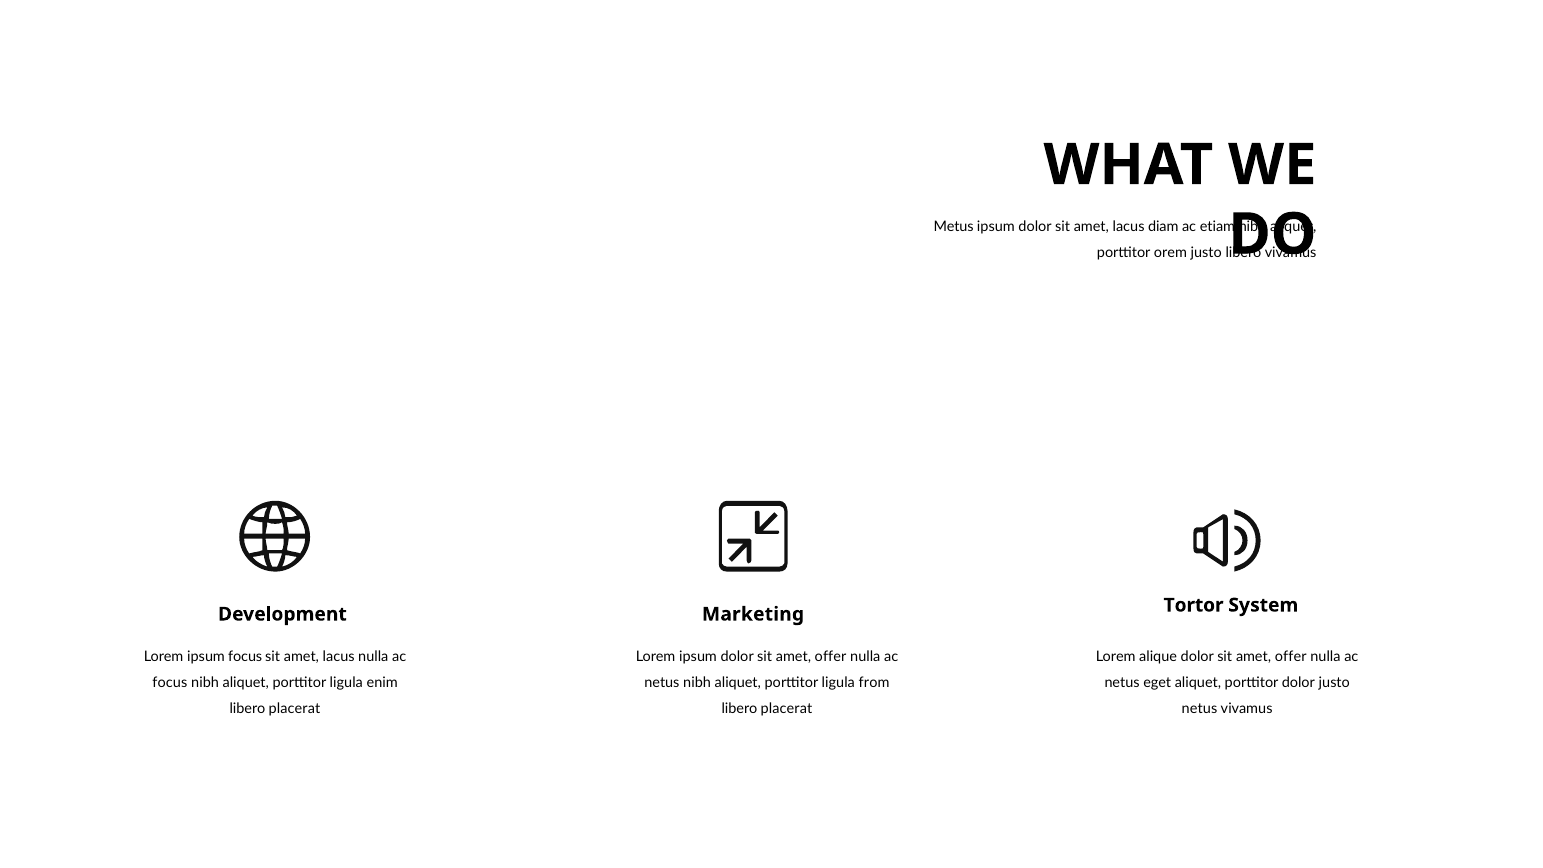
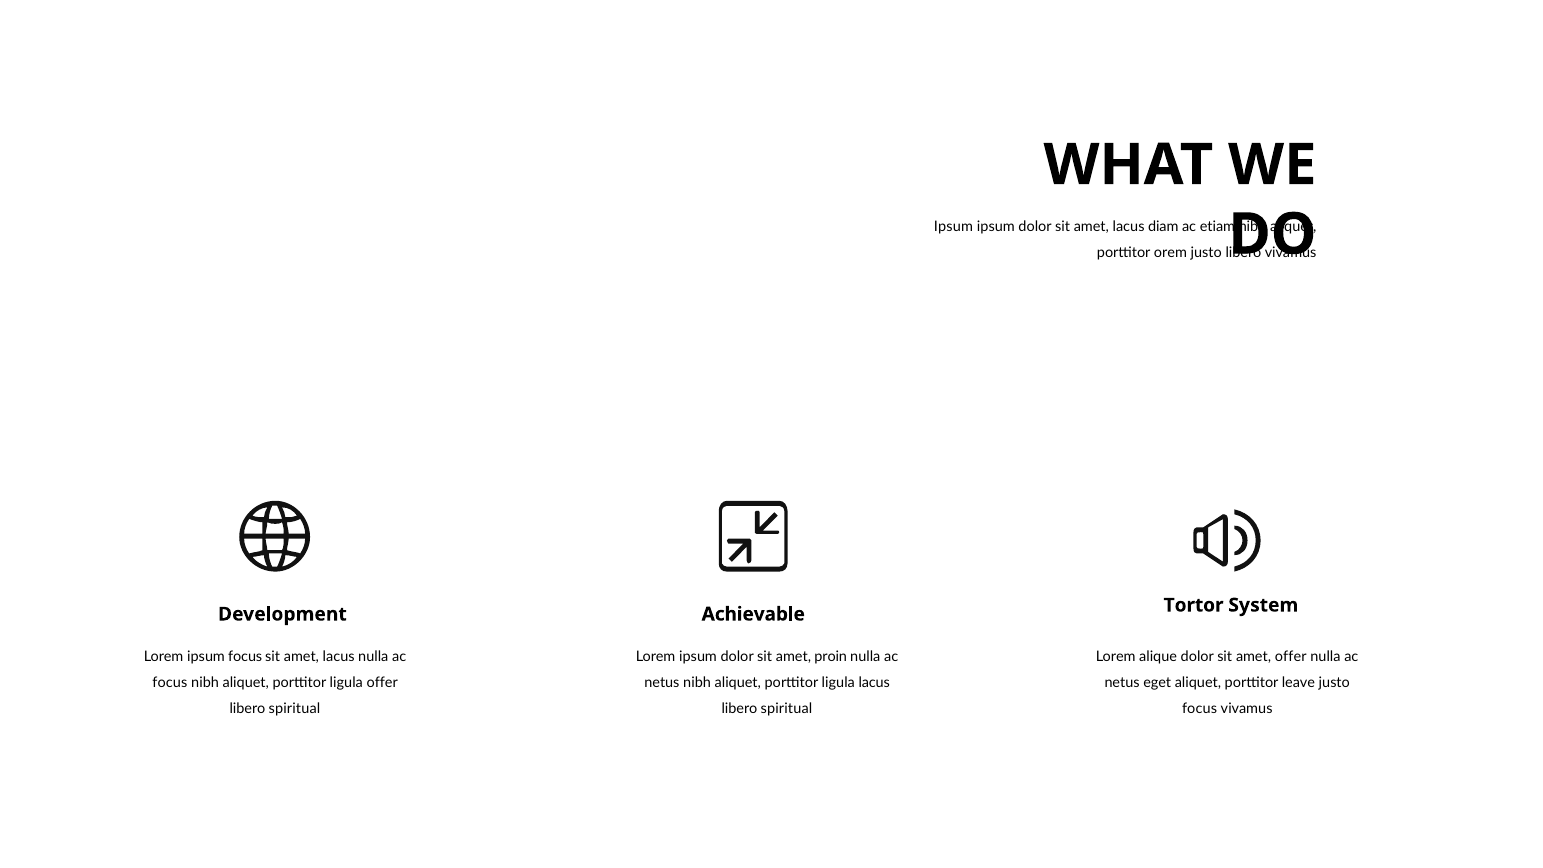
Metus: Metus -> Ipsum (953, 227)
Marketing: Marketing -> Achievable (753, 614)
offer: offer -> proin (831, 656)
ligula enim: enim -> offer (382, 682)
ligula from: from -> lacus (874, 682)
porttitor dolor: dolor -> leave (1298, 682)
placerat: placerat -> spiritual (294, 709)
placerat: placerat -> spiritual (786, 709)
netus: netus -> focus (1200, 709)
